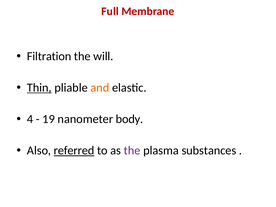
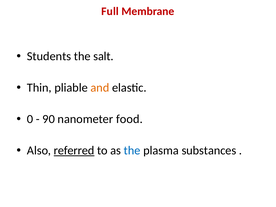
Filtration: Filtration -> Students (49, 56)
will: will -> salt (103, 56)
Thin underline: present -> none (39, 88)
4: 4 -> 0 (30, 119)
19: 19 -> 90 (49, 119)
body: body -> food (129, 119)
the colour: purple -> blue (132, 150)
